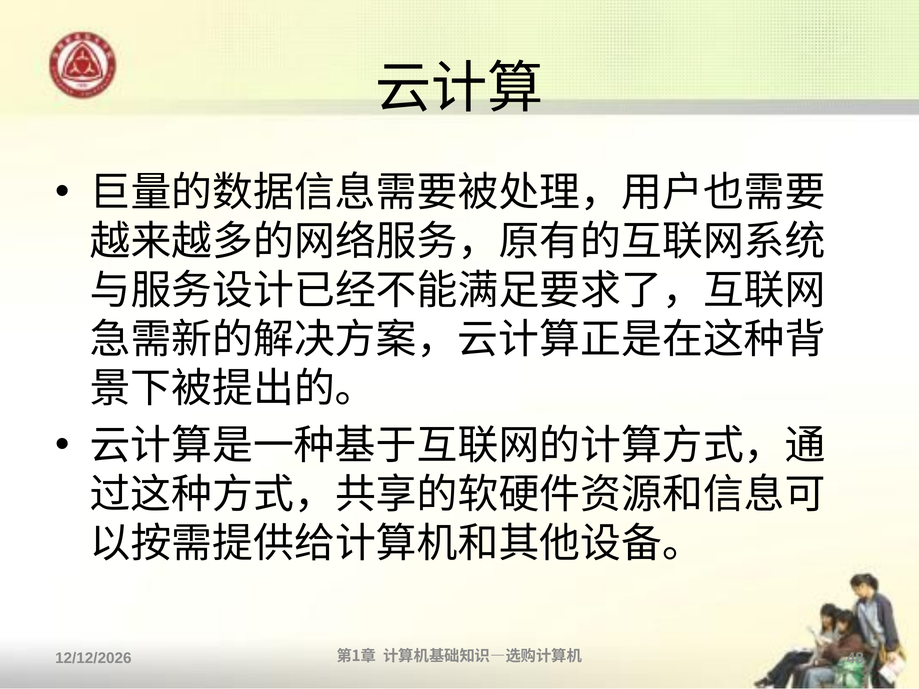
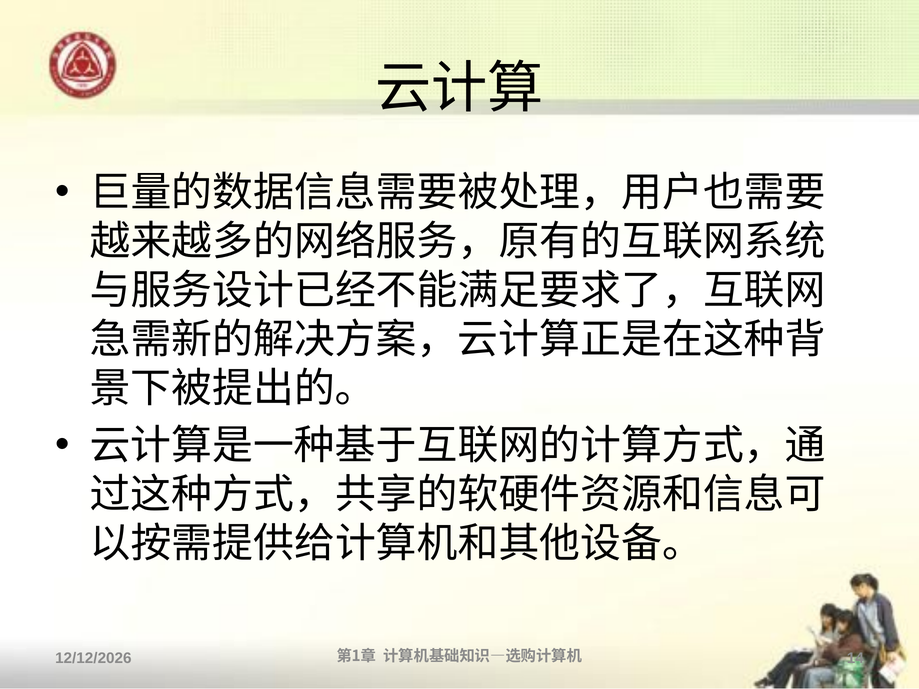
48: 48 -> 14 (855, 658)
